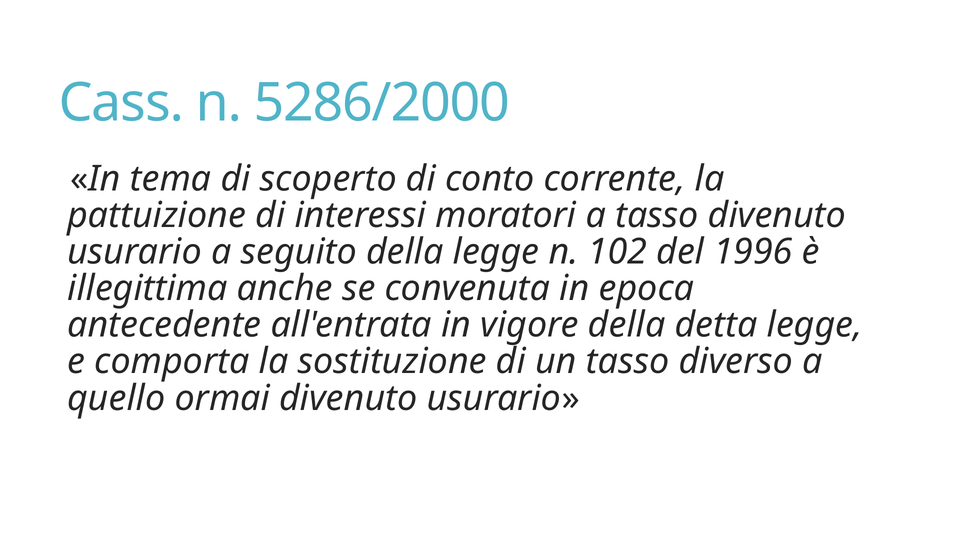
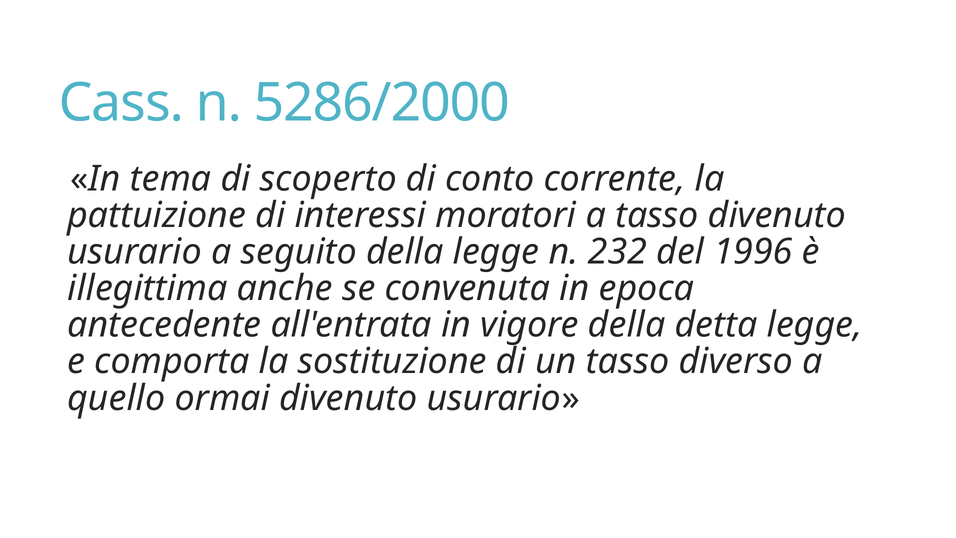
102: 102 -> 232 (617, 252)
